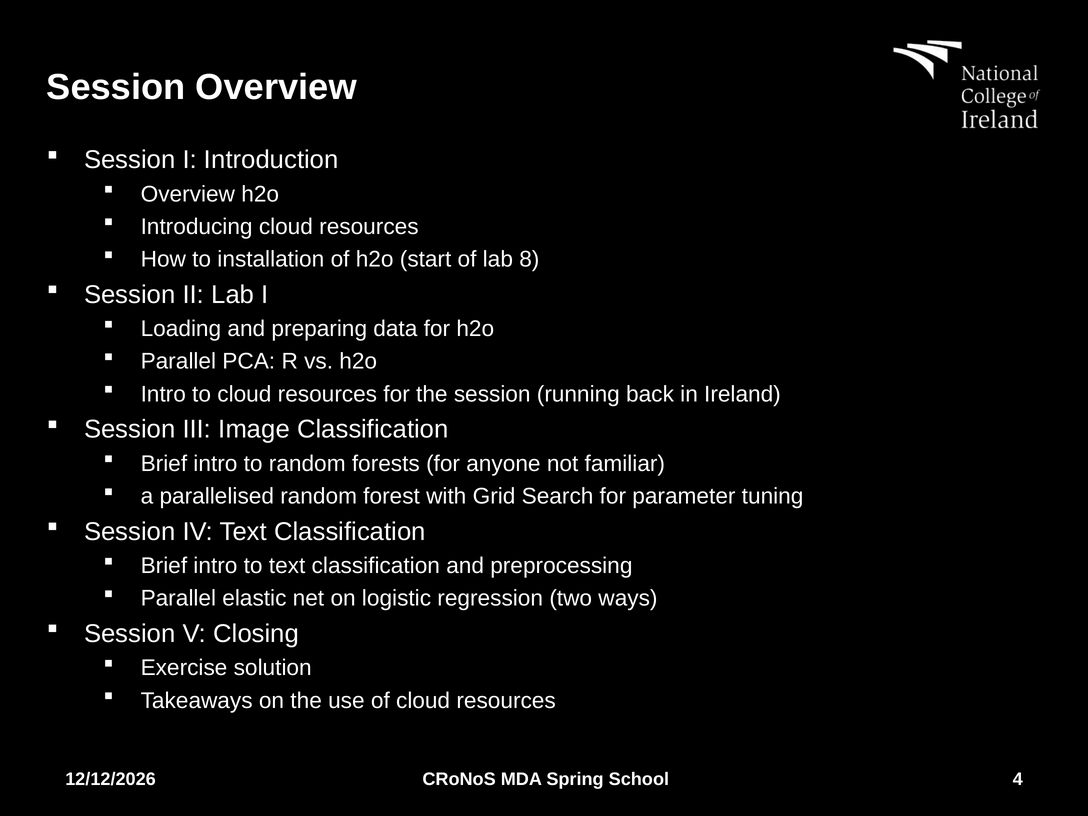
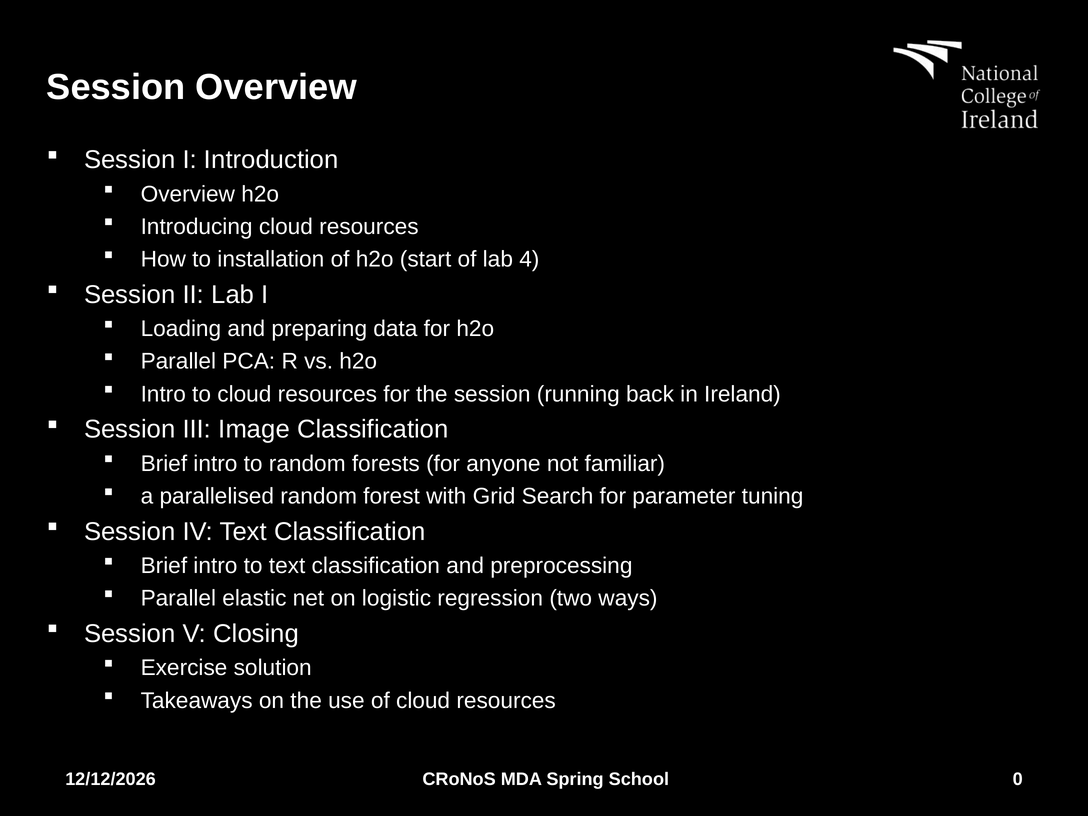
8: 8 -> 4 (529, 259)
4: 4 -> 0 (1018, 779)
